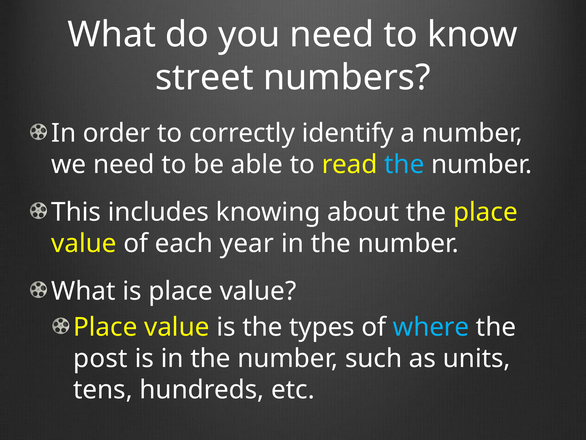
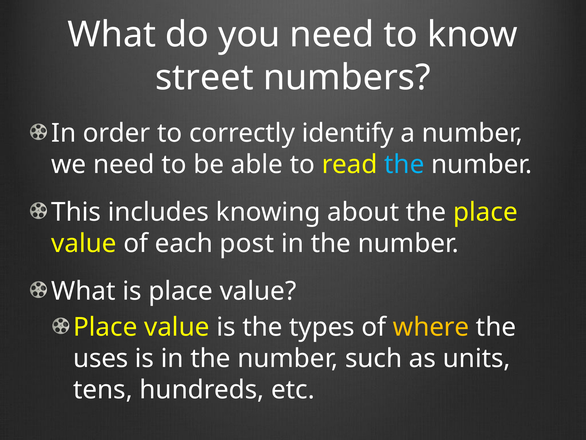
year: year -> post (247, 243)
where colour: light blue -> yellow (431, 327)
post: post -> uses (101, 358)
